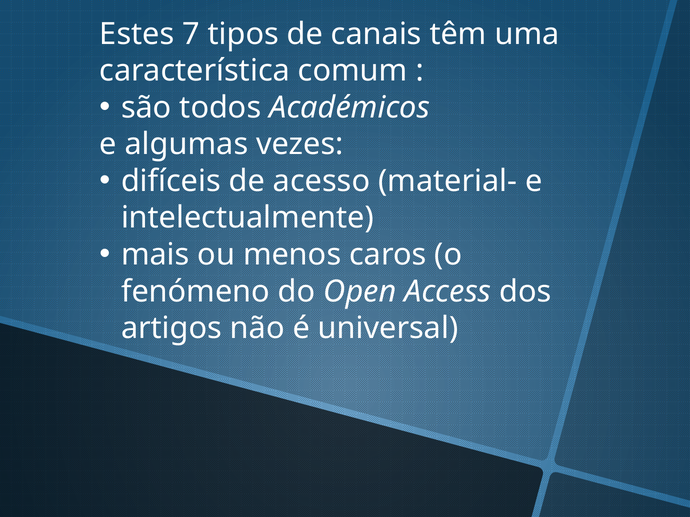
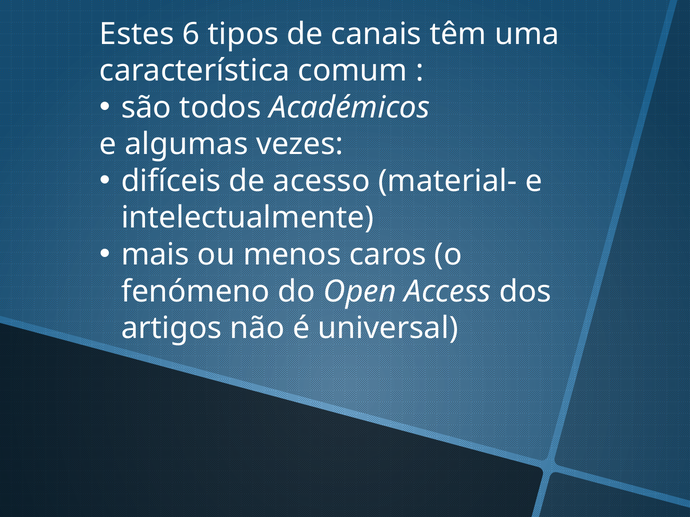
7: 7 -> 6 (191, 34)
